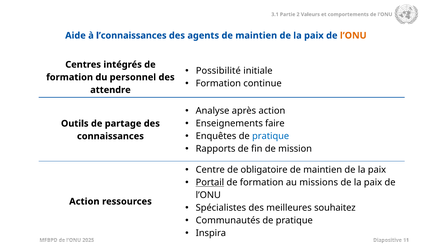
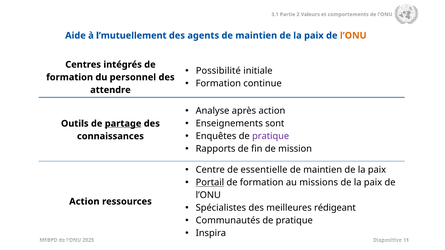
l’connaissances: l’connaissances -> l’mutuellement (131, 36)
faire: faire -> sont (275, 124)
partage underline: none -> present (123, 124)
pratique colour: blue -> purple (271, 136)
obligatoire: obligatoire -> essentielle (264, 170)
souhaitez: souhaitez -> rédigeant (335, 208)
